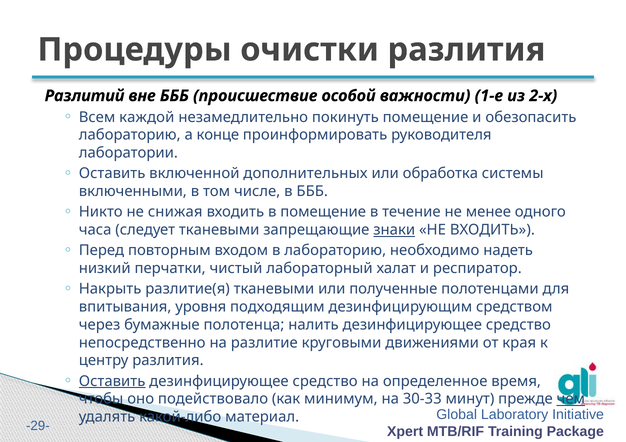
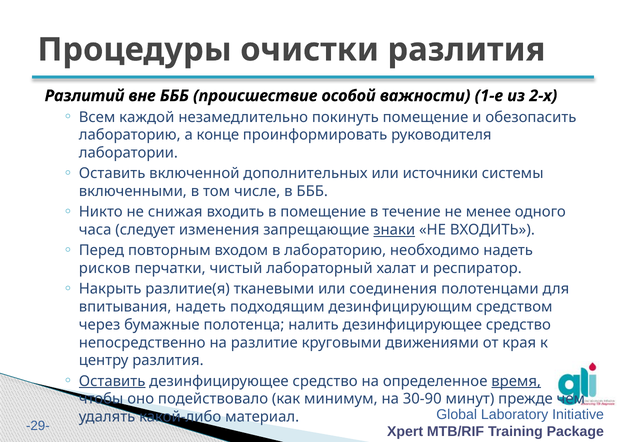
обработка: обработка -> источники (440, 173)
следует тканевыми: тканевыми -> изменения (219, 230)
низкий: низкий -> рисков (105, 268)
полученные: полученные -> соединения (393, 289)
впитывания уровня: уровня -> надеть (201, 307)
время underline: none -> present (516, 381)
30-33: 30-33 -> 30-90 (422, 399)
чем underline: present -> none (571, 399)
